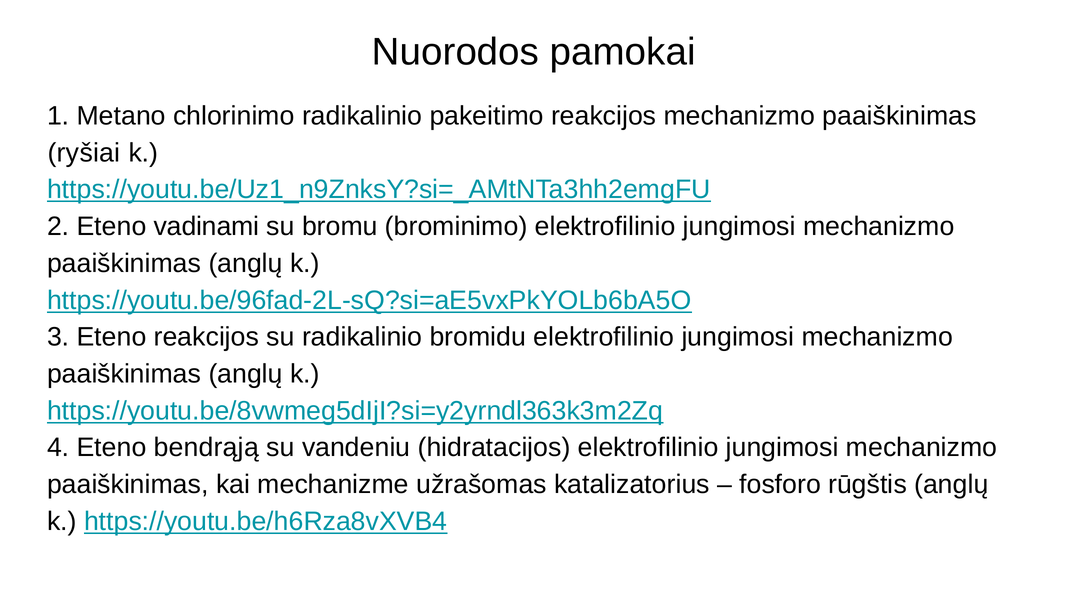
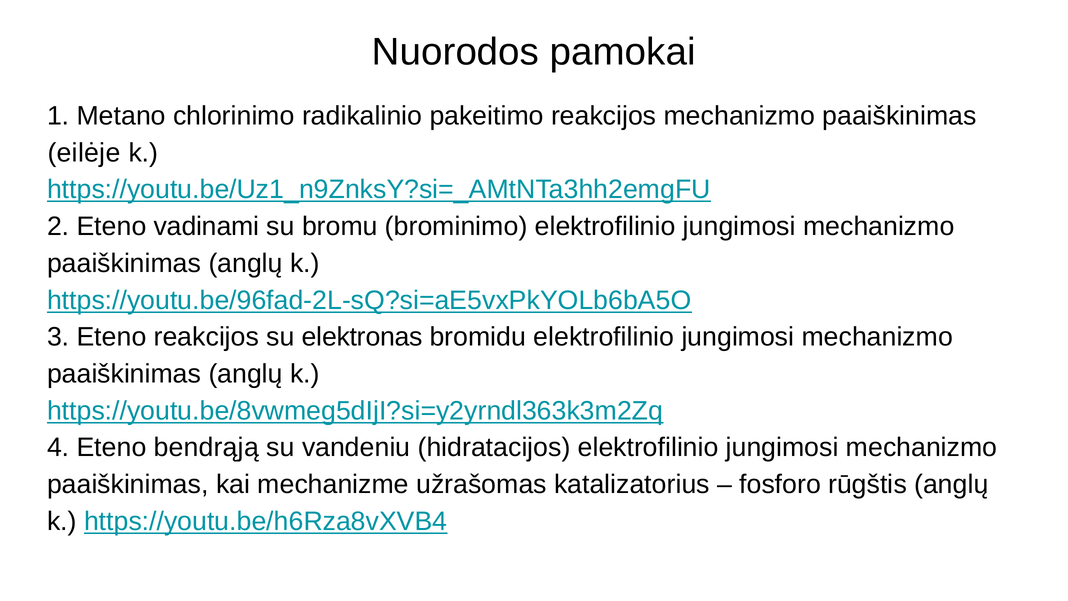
ryšiai: ryšiai -> eilėje (84, 153)
su radikalinio: radikalinio -> elektronas (362, 337)
